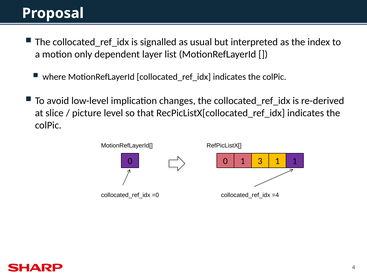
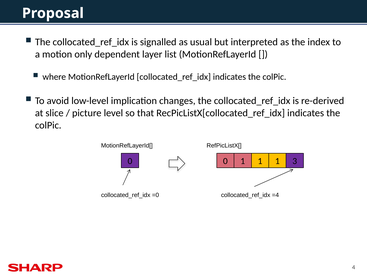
0 1 3: 3 -> 1 (260, 161)
1 1: 1 -> 3 (295, 161)
